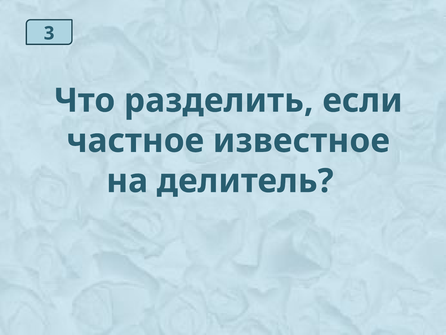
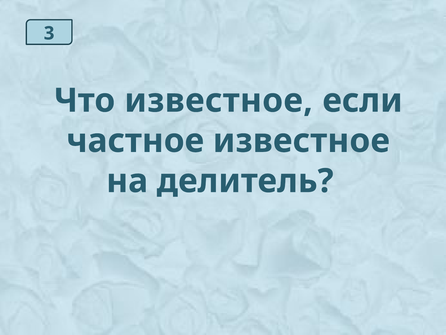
Что разделить: разделить -> известное (219, 101)
